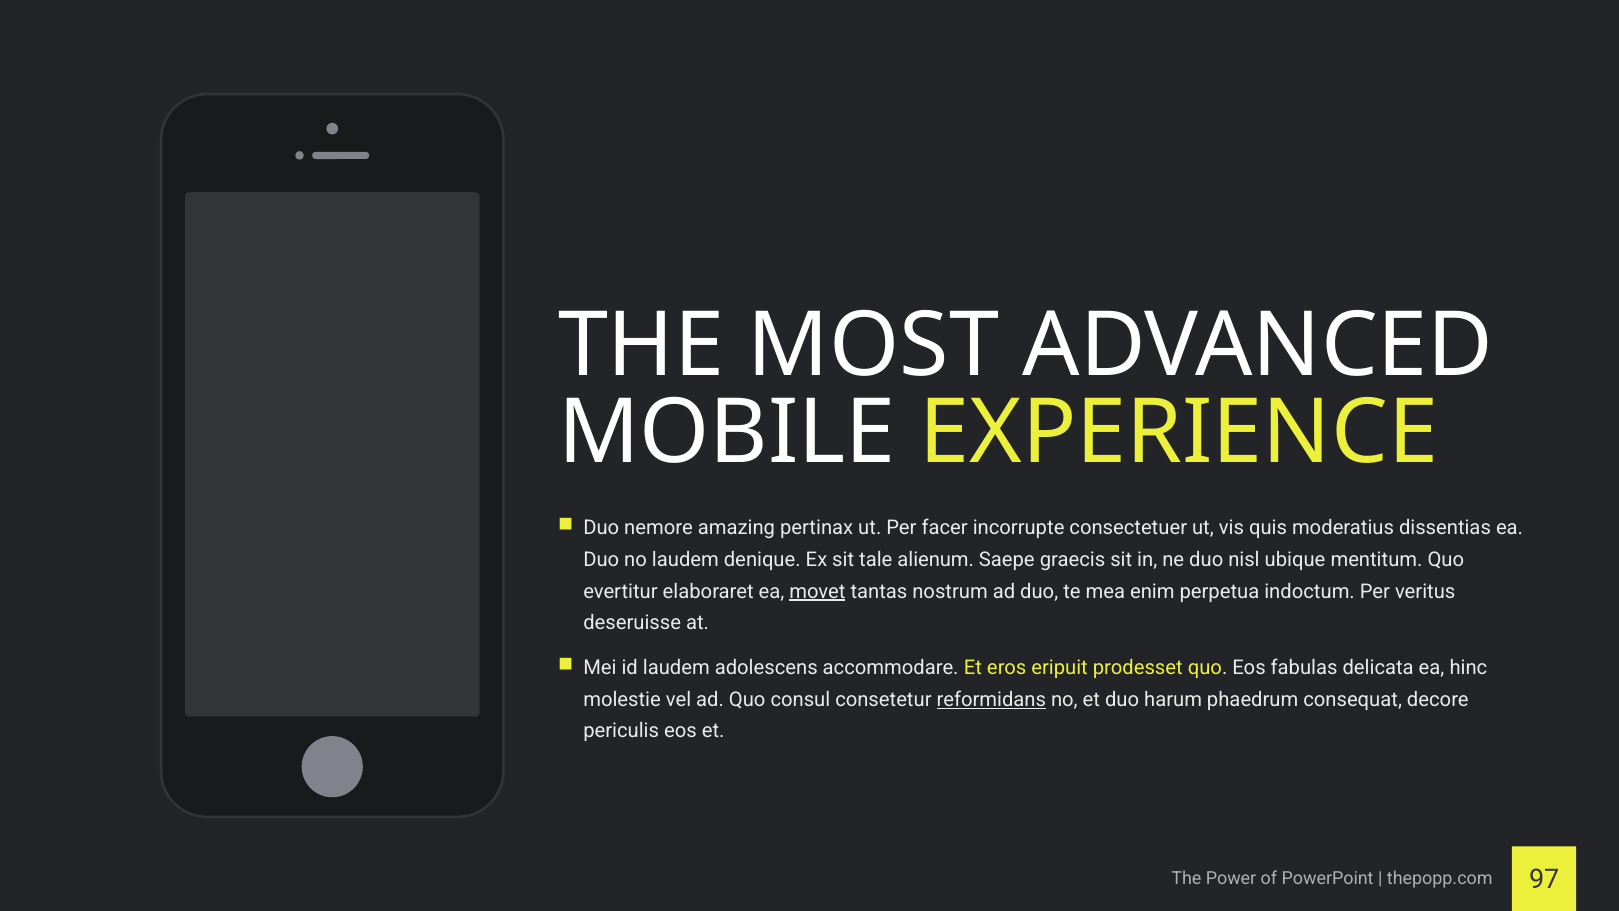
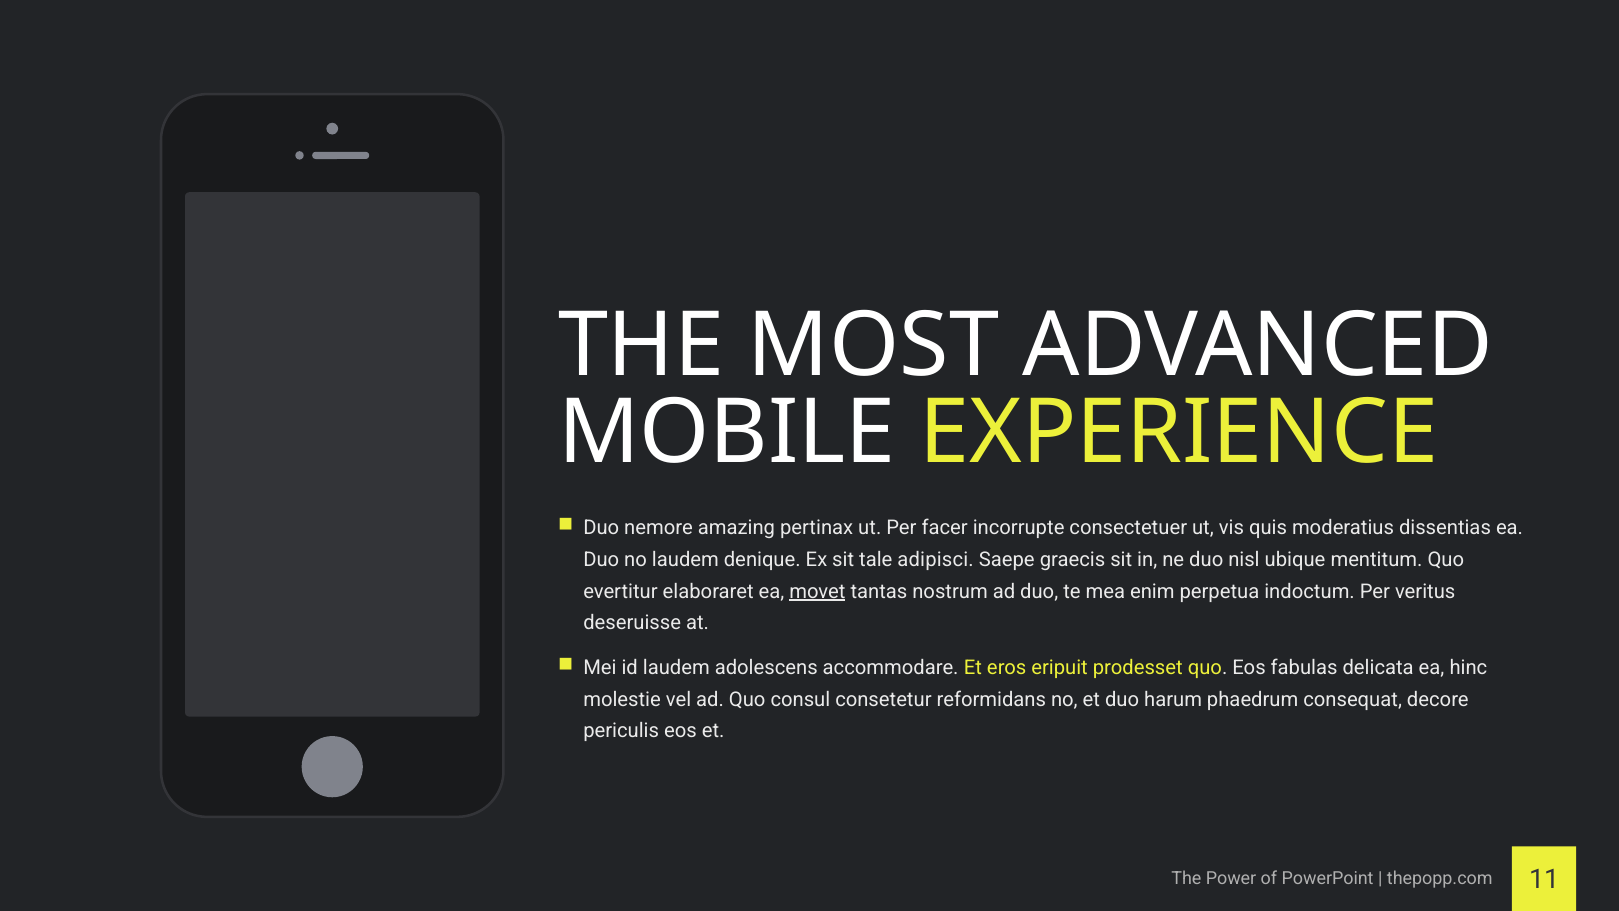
alienum: alienum -> adipisci (936, 560)
reformidans underline: present -> none (991, 699)
97: 97 -> 11 (1544, 879)
